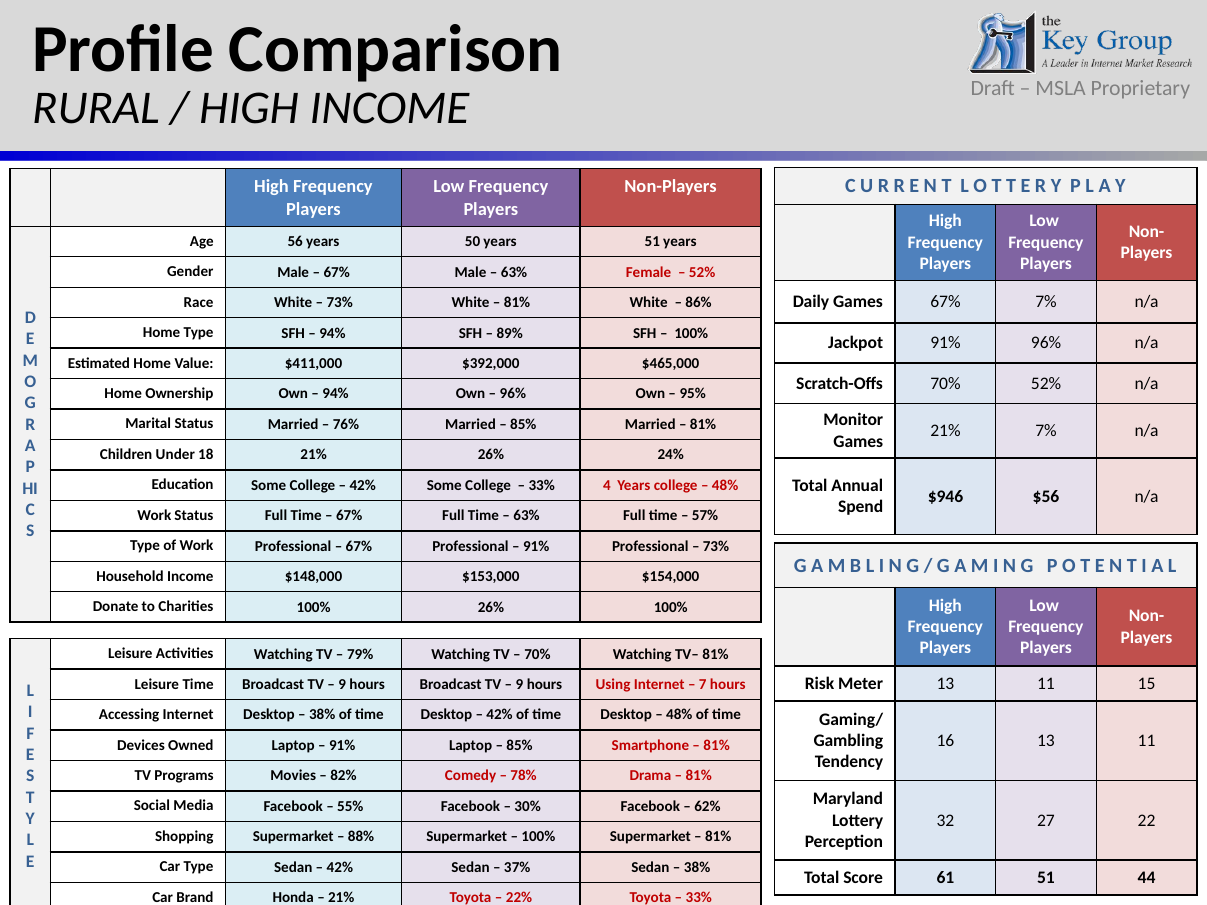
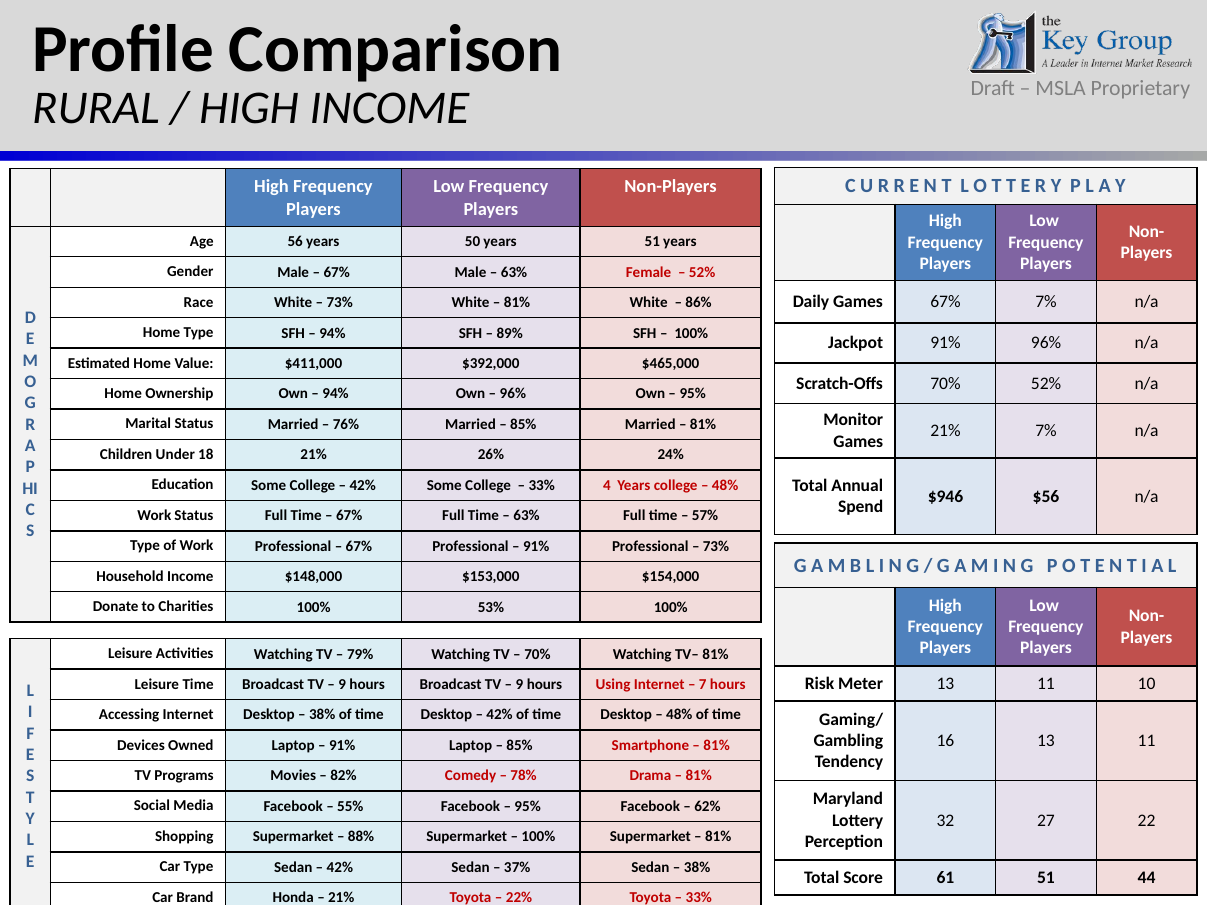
100% 26%: 26% -> 53% (491, 607)
15: 15 -> 10 (1147, 684)
30%: 30% -> 95% (528, 807)
